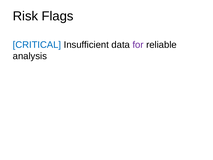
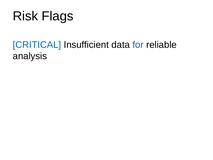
for colour: purple -> blue (138, 45)
